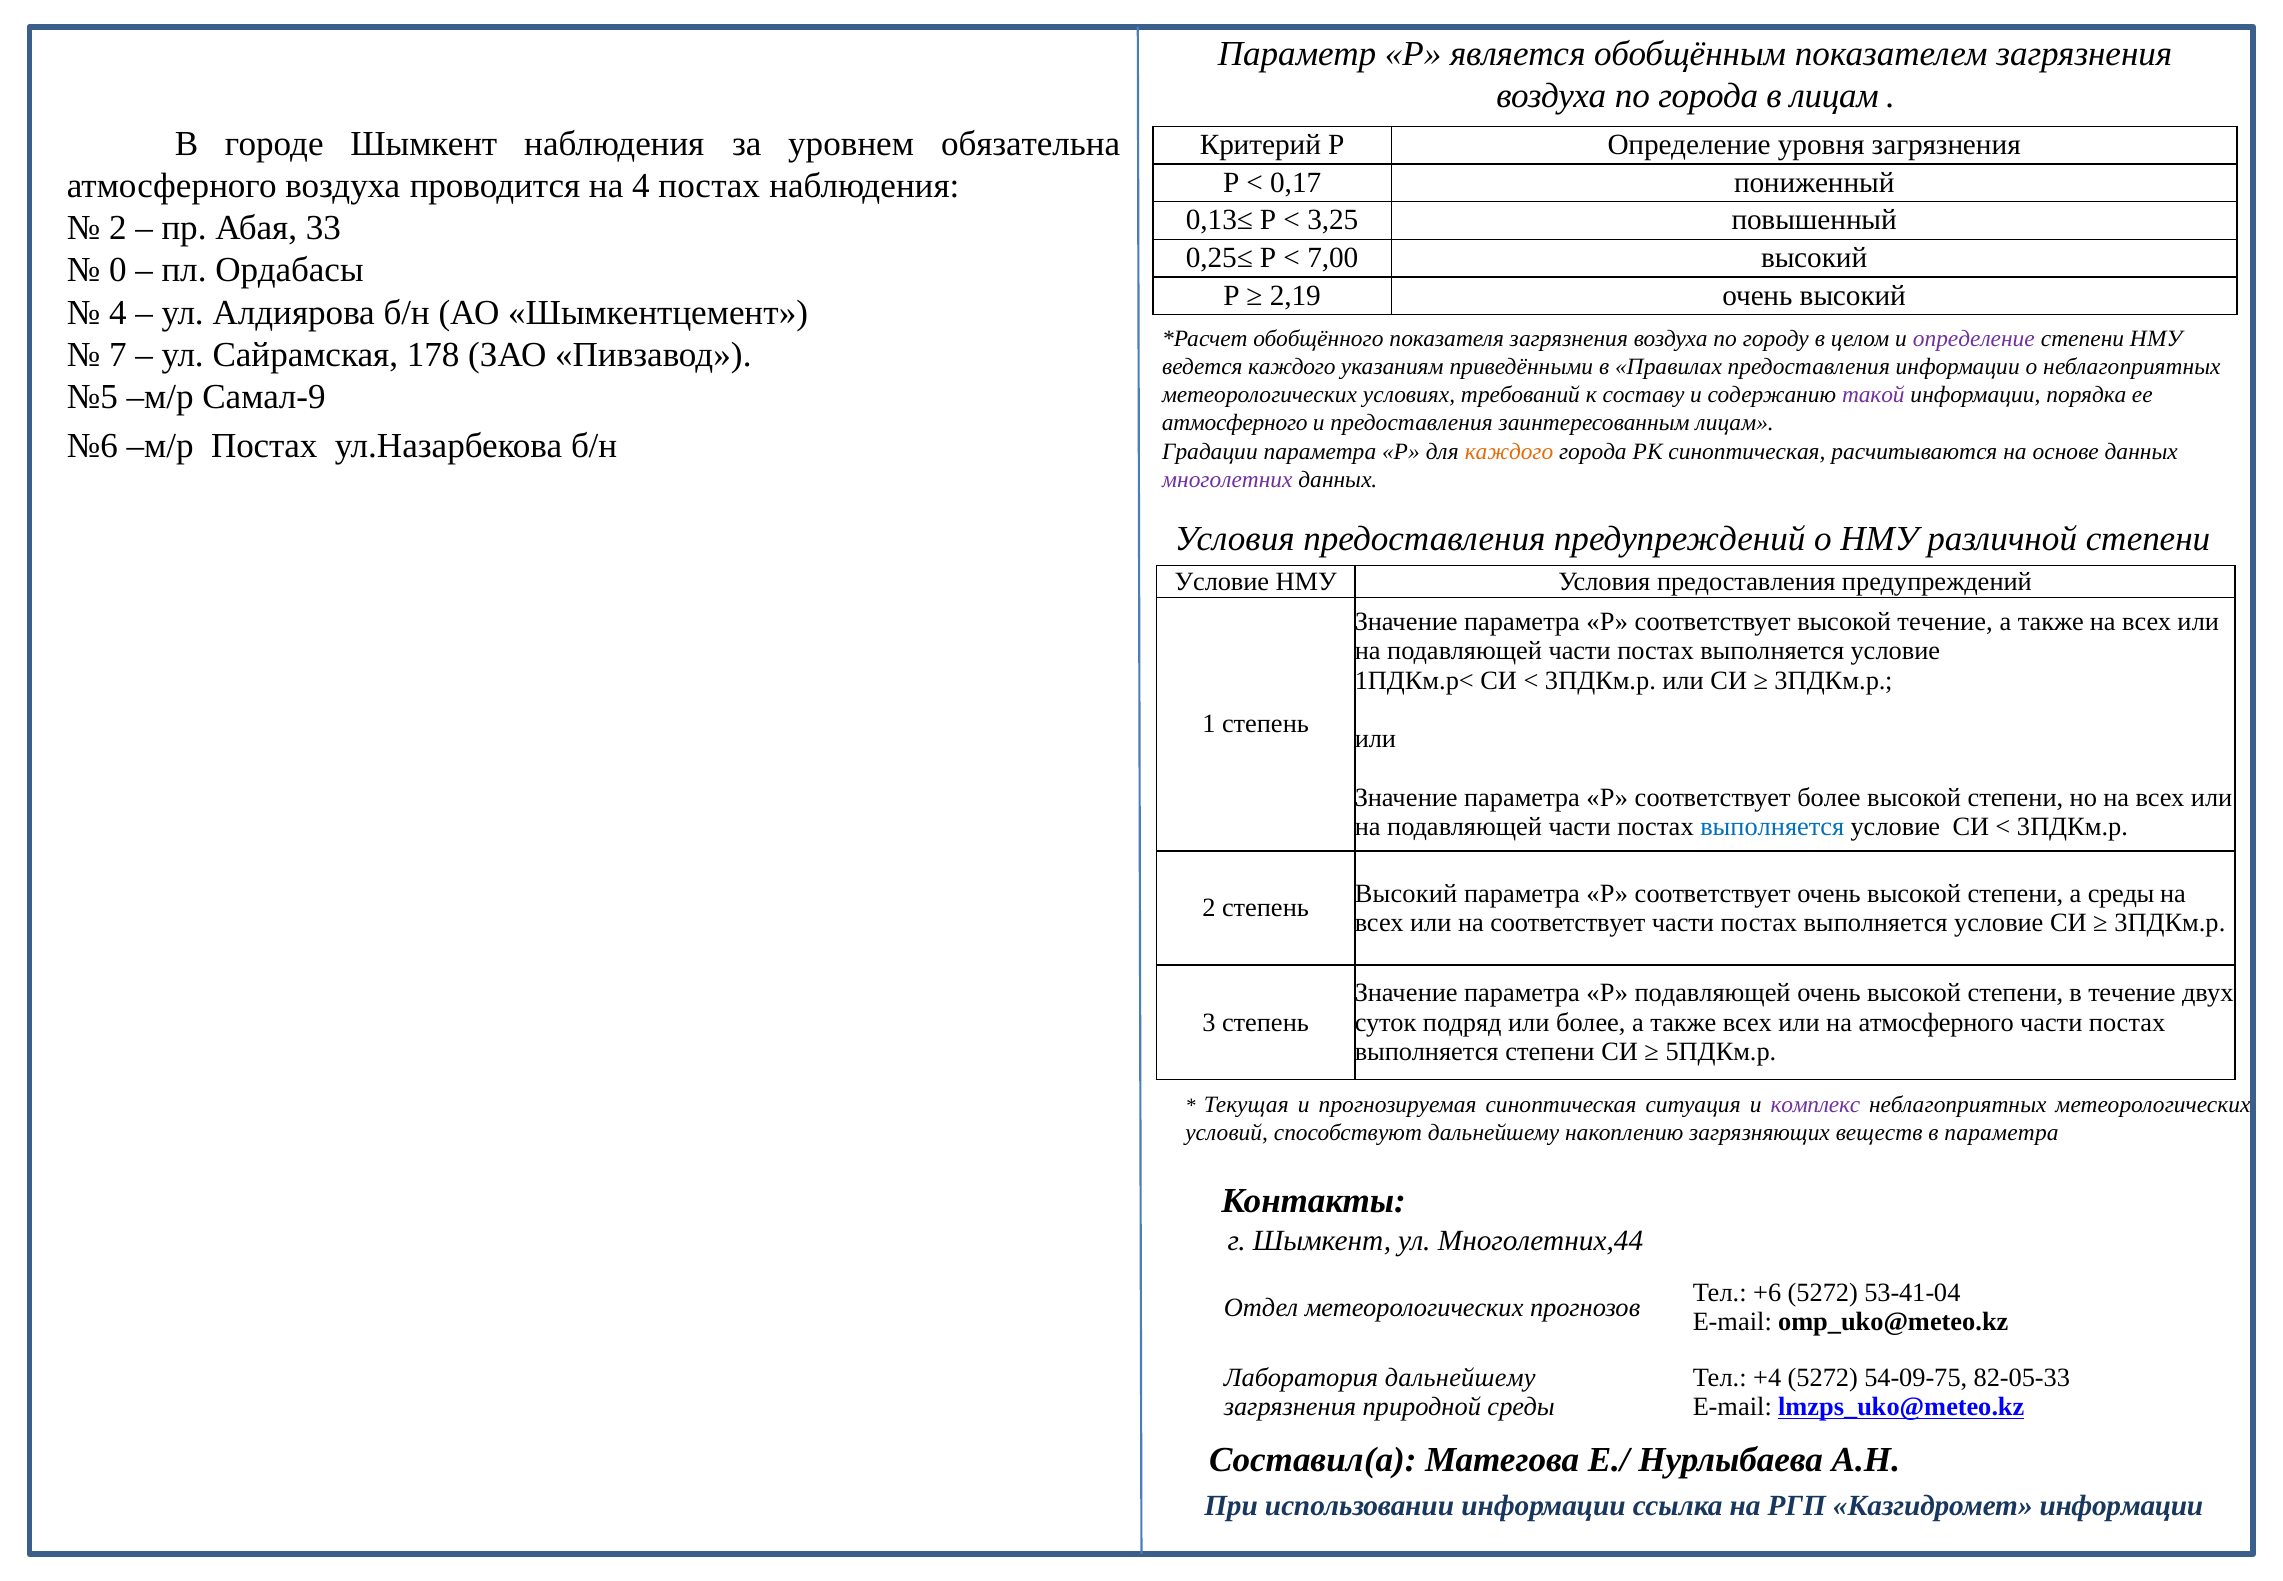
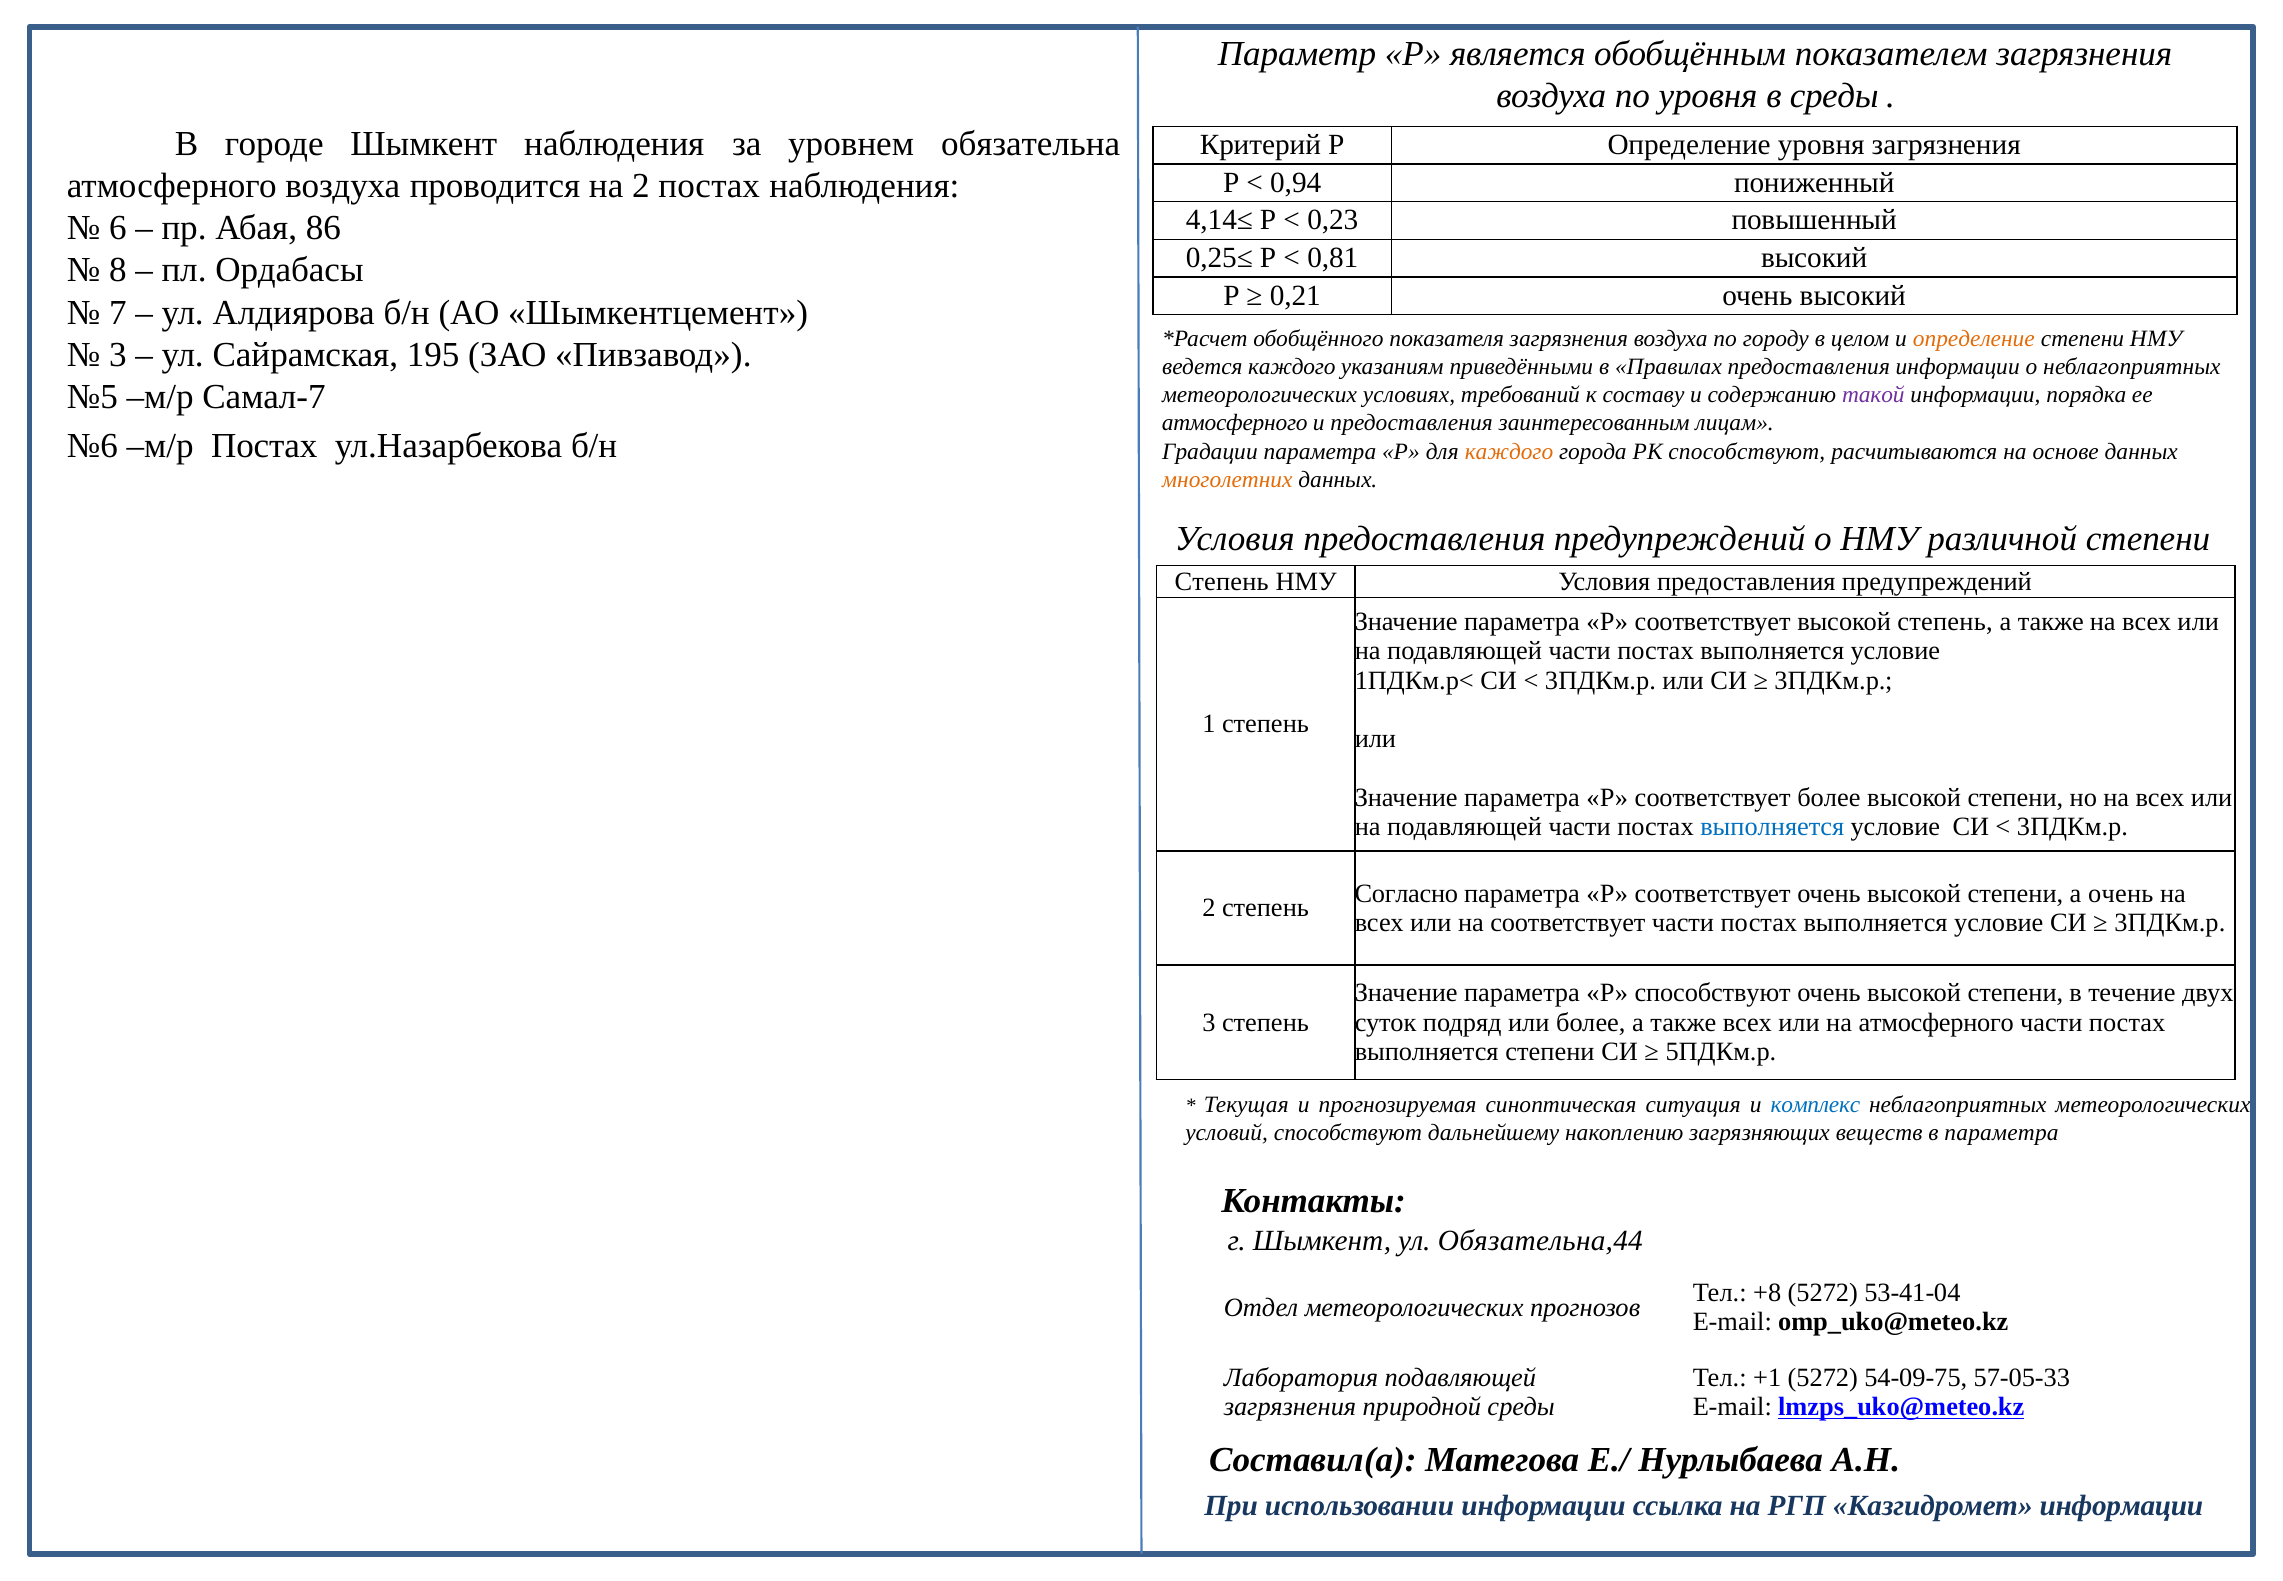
по города: города -> уровня (1708, 96)
в лицам: лицам -> среды (1834, 96)
0,17: 0,17 -> 0,94 (1296, 183)
на 4: 4 -> 2 (641, 186)
0,13≤: 0,13≤ -> 4,14≤ (1219, 220)
3,25: 3,25 -> 0,23 (1333, 220)
2: 2 -> 6 (118, 228)
33: 33 -> 86 (323, 228)
7,00: 7,00 -> 0,81 (1333, 258)
0: 0 -> 8 (118, 270)
2,19: 2,19 -> 0,21 (1295, 296)
4: 4 -> 7 (118, 312)
определение colour: purple -> orange (1974, 339)
7: 7 -> 3 (118, 354)
178: 178 -> 195 (433, 354)
Самал-9: Самал-9 -> Самал-7 (264, 397)
РК синоптическая: синоптическая -> способствуют (1747, 451)
многолетних colour: purple -> orange (1227, 479)
Условие: Условие -> Степень (1222, 581)
высокой течение: течение -> степень (1945, 622)
Высокий: Высокий -> Согласно (1406, 893)
а среды: среды -> очень (2121, 893)
Р подавляющей: подавляющей -> способствуют (1713, 993)
комплекс colour: purple -> blue (1815, 1104)
Многолетних,44: Многолетних,44 -> Обязательна,44 (1540, 1241)
+6: +6 -> +8 (1767, 1293)
Лаборатория дальнейшему: дальнейшему -> подавляющей (1460, 1377)
+4: +4 -> +1 (1767, 1377)
82-05-33: 82-05-33 -> 57-05-33 (2022, 1377)
